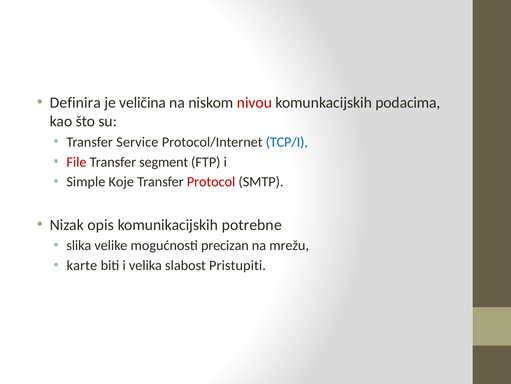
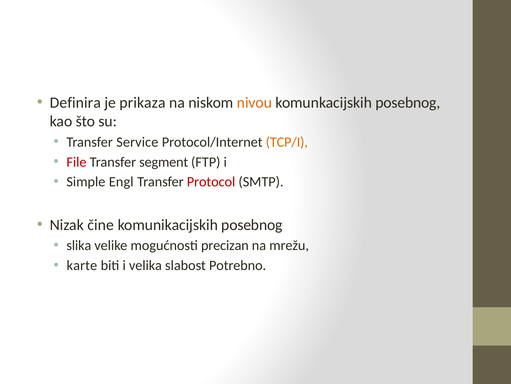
veličina: veličina -> prikaza (143, 102)
nivou colour: red -> orange (254, 102)
komunkacijskih podacima: podacima -> posebnog (408, 102)
TCP/I colour: blue -> orange (287, 142)
Koje: Koje -> Engl (121, 182)
opis: opis -> čine (101, 224)
komunikacijskih potrebne: potrebne -> posebnog (252, 224)
Pristupiti: Pristupiti -> Potrebno (238, 265)
